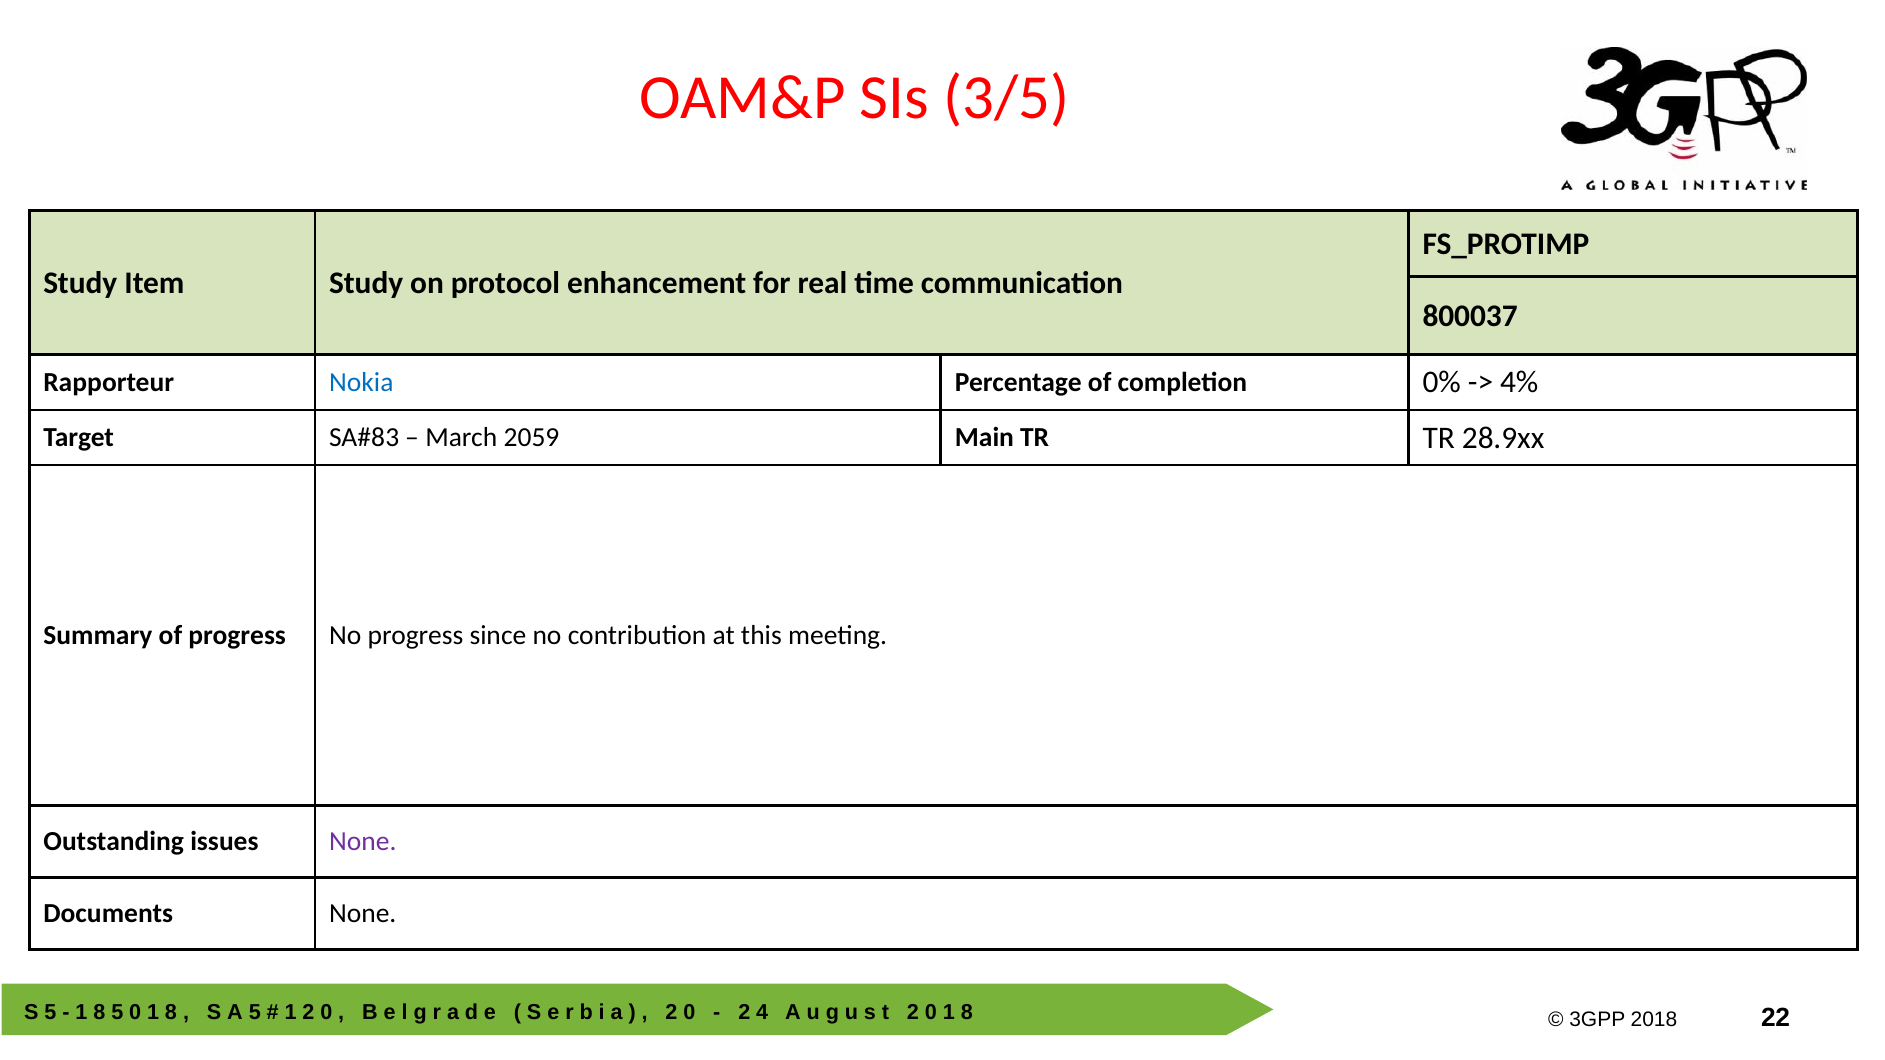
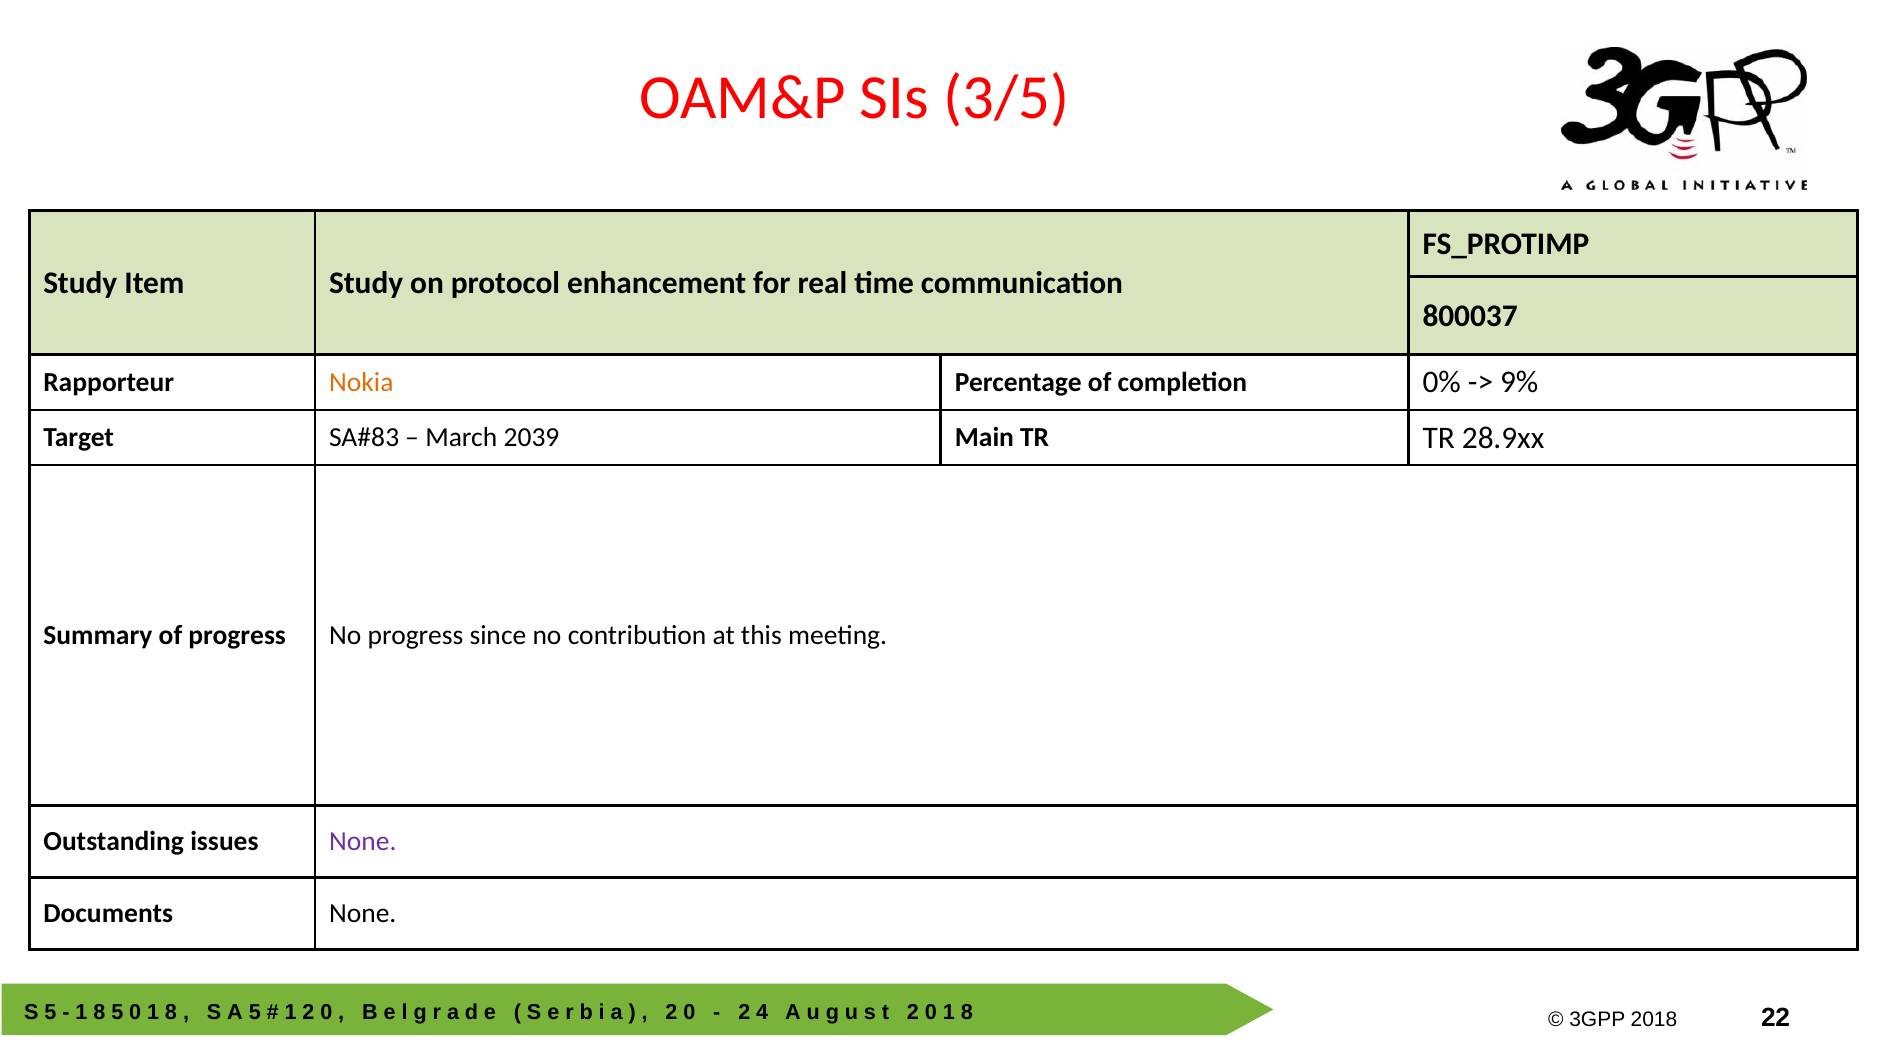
Nokia colour: blue -> orange (361, 383)
4%: 4% -> 9% (1519, 383)
2059: 2059 -> 2039 (532, 438)
